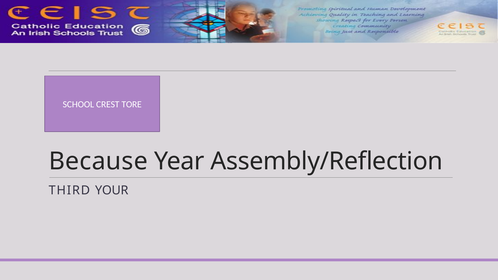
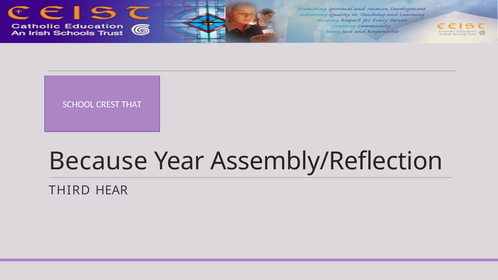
TORE: TORE -> THAT (132, 104)
YOUR: YOUR -> HEAR (112, 191)
